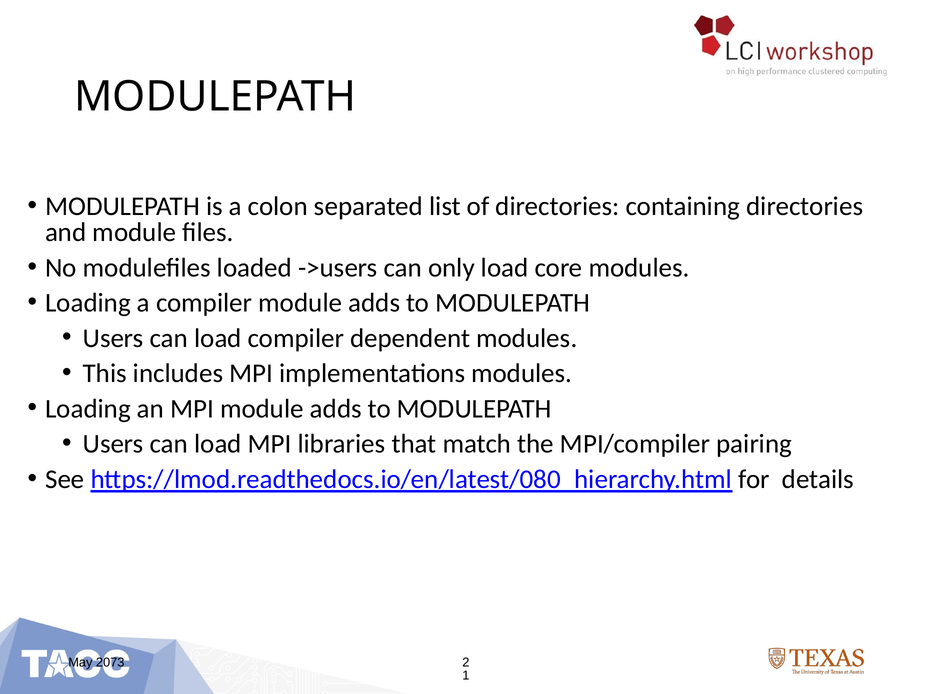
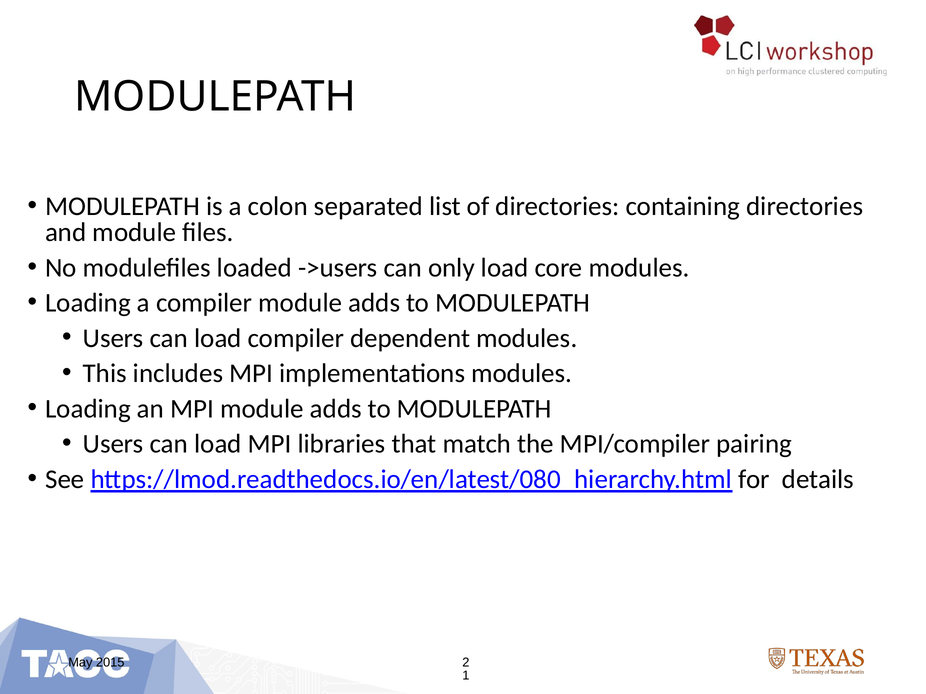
2073: 2073 -> 2015 (110, 663)
